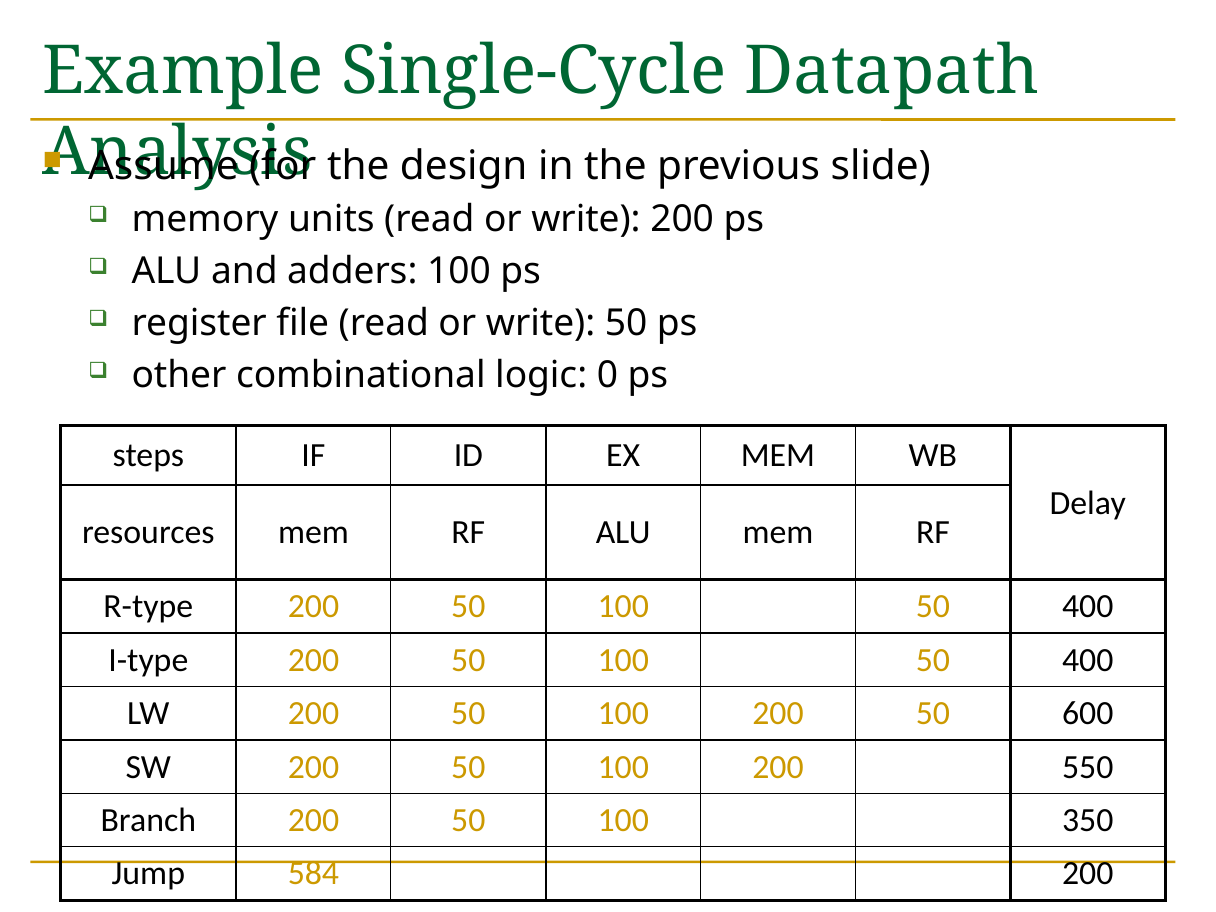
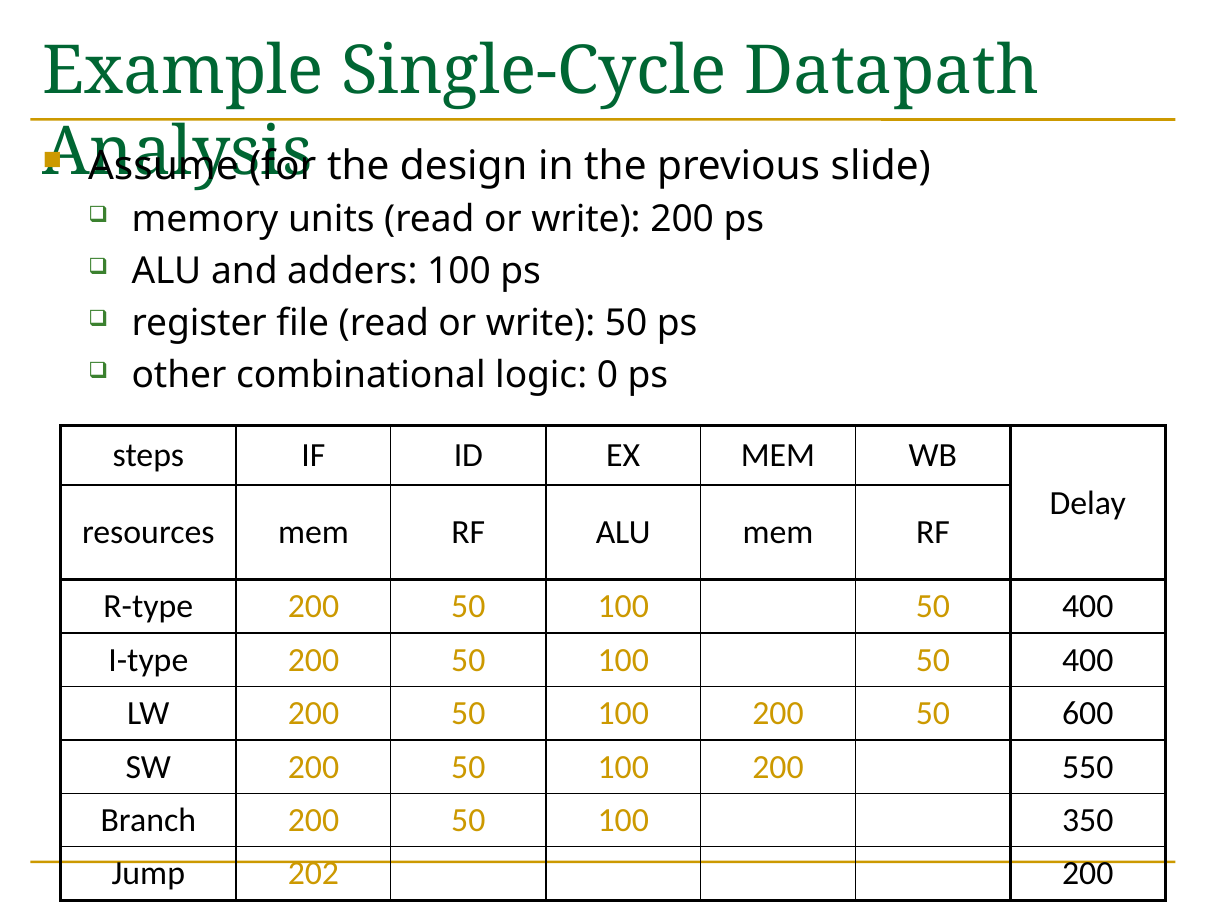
584: 584 -> 202 (313, 874)
